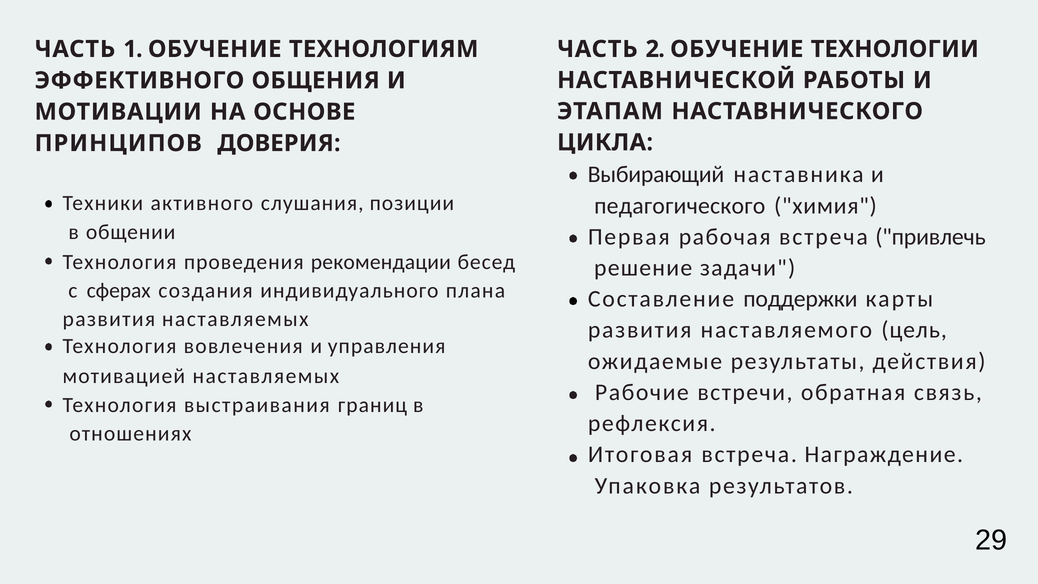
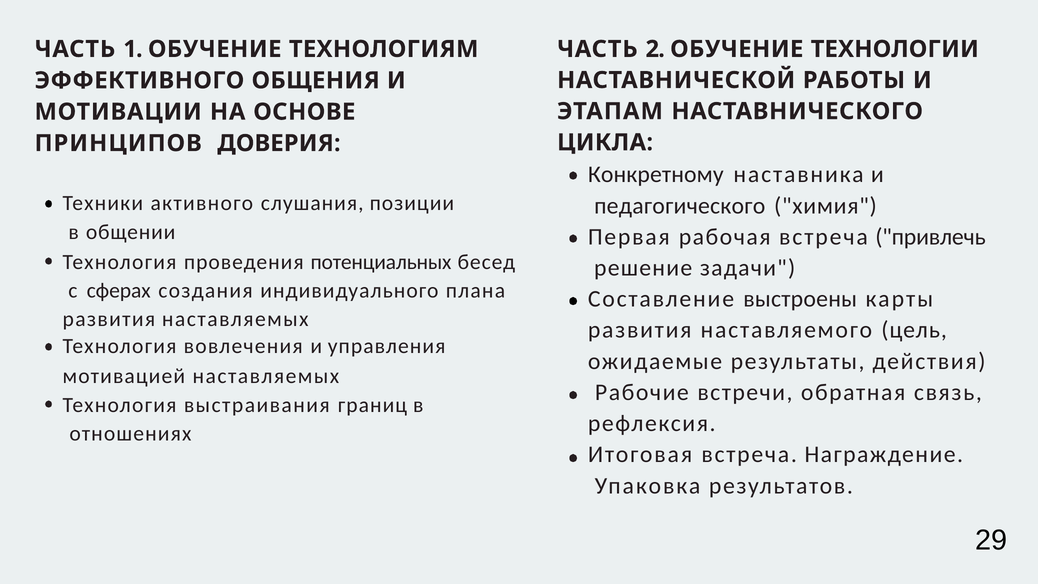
Выбирающий: Выбирающий -> Конкретному (656, 175)
рекомендации: рекомендации -> потенциальных (381, 262)
поддержки: поддержки -> выстроены (800, 299)
